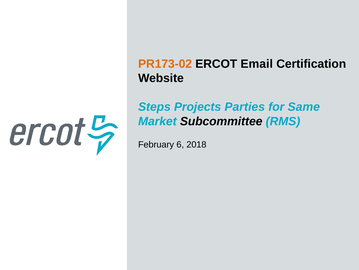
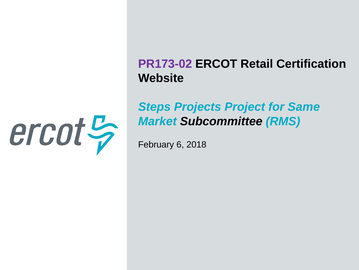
PR173-02 colour: orange -> purple (165, 64)
Email: Email -> Retail (257, 64)
Parties: Parties -> Project (245, 107)
